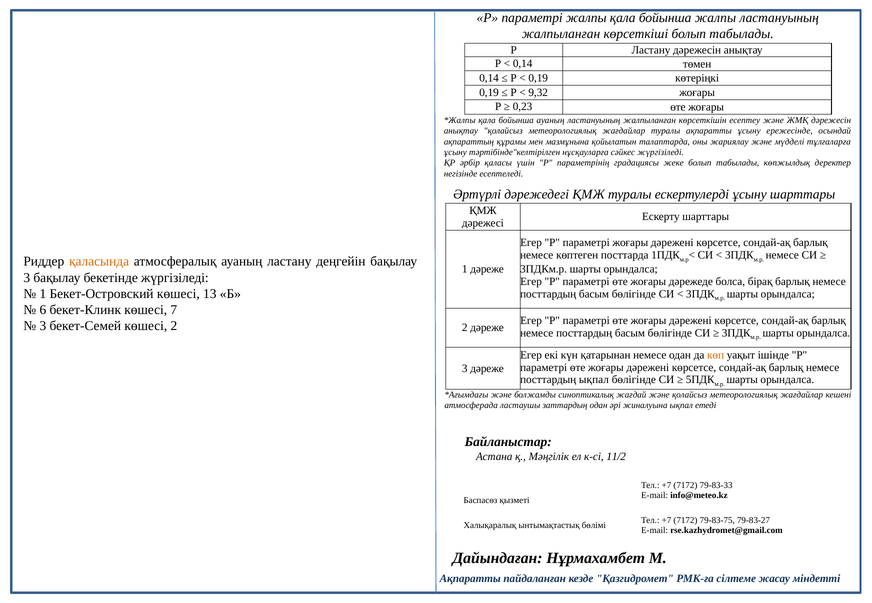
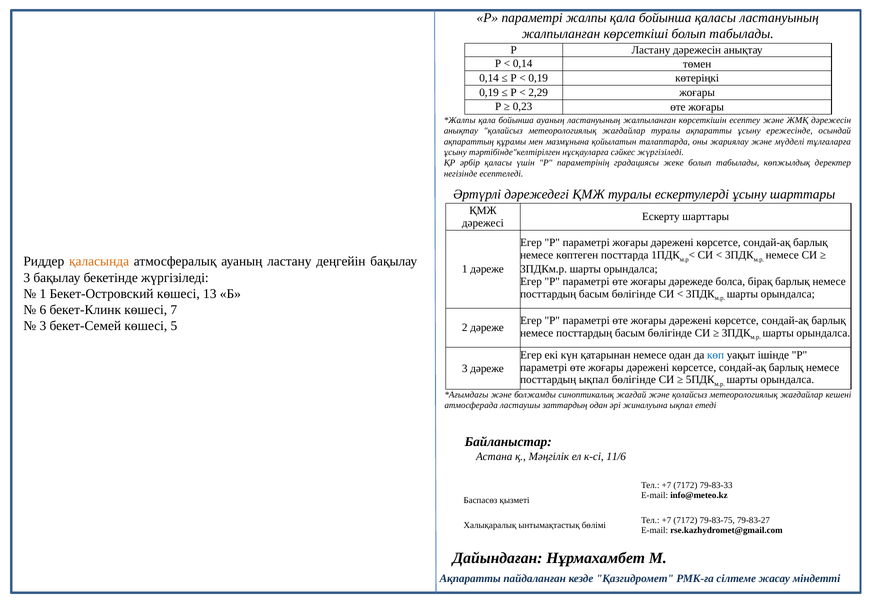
бойынша жалпы: жалпы -> қаласы (715, 18)
9,32: 9,32 -> 2,29 (538, 93)
көшесі 2: 2 -> 5 (174, 326)
көп colour: orange -> blue (716, 356)
11/2: 11/2 -> 11/6 (616, 457)
